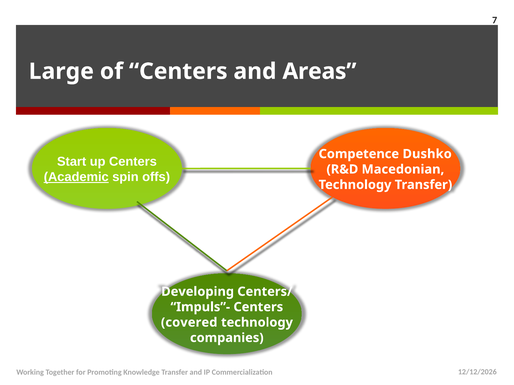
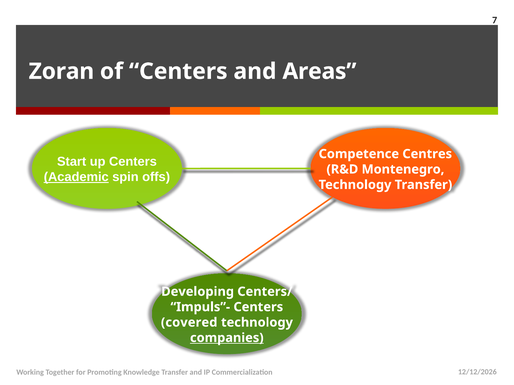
Large: Large -> Zoran (61, 71)
Dushko: Dushko -> Centres (427, 154)
Macedonian: Macedonian -> Montenegro (403, 170)
companies underline: none -> present (227, 338)
